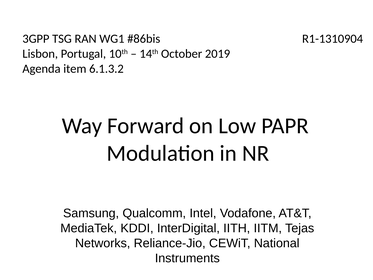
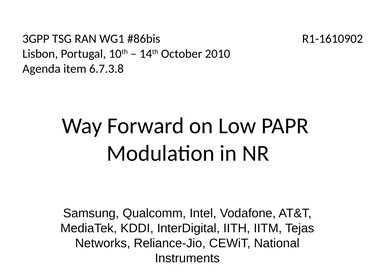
R1-1310904: R1-1310904 -> R1-1610902 (333, 39)
2019: 2019 -> 2010 (218, 54)
6.1.3.2: 6.1.3.2 -> 6.7.3.8 (106, 69)
